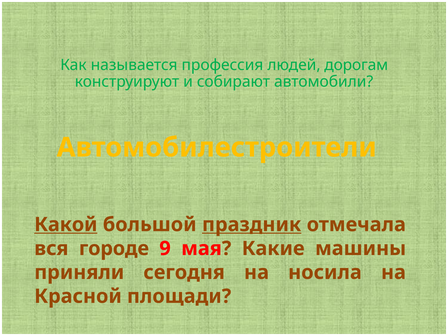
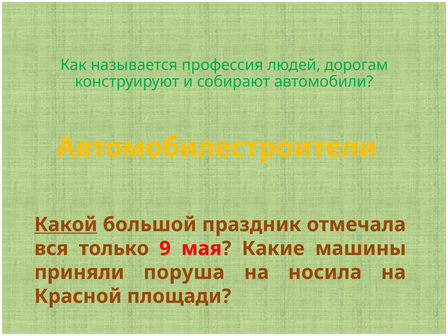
праздник underline: present -> none (252, 225)
городе: городе -> только (114, 248)
сегодня: сегодня -> поруша (184, 272)
